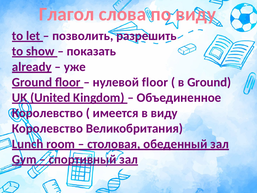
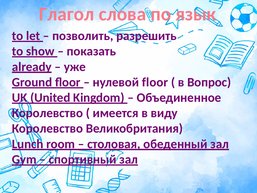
по виду: виду -> язык (196, 14)
в Ground: Ground -> Вопрос (209, 82)
